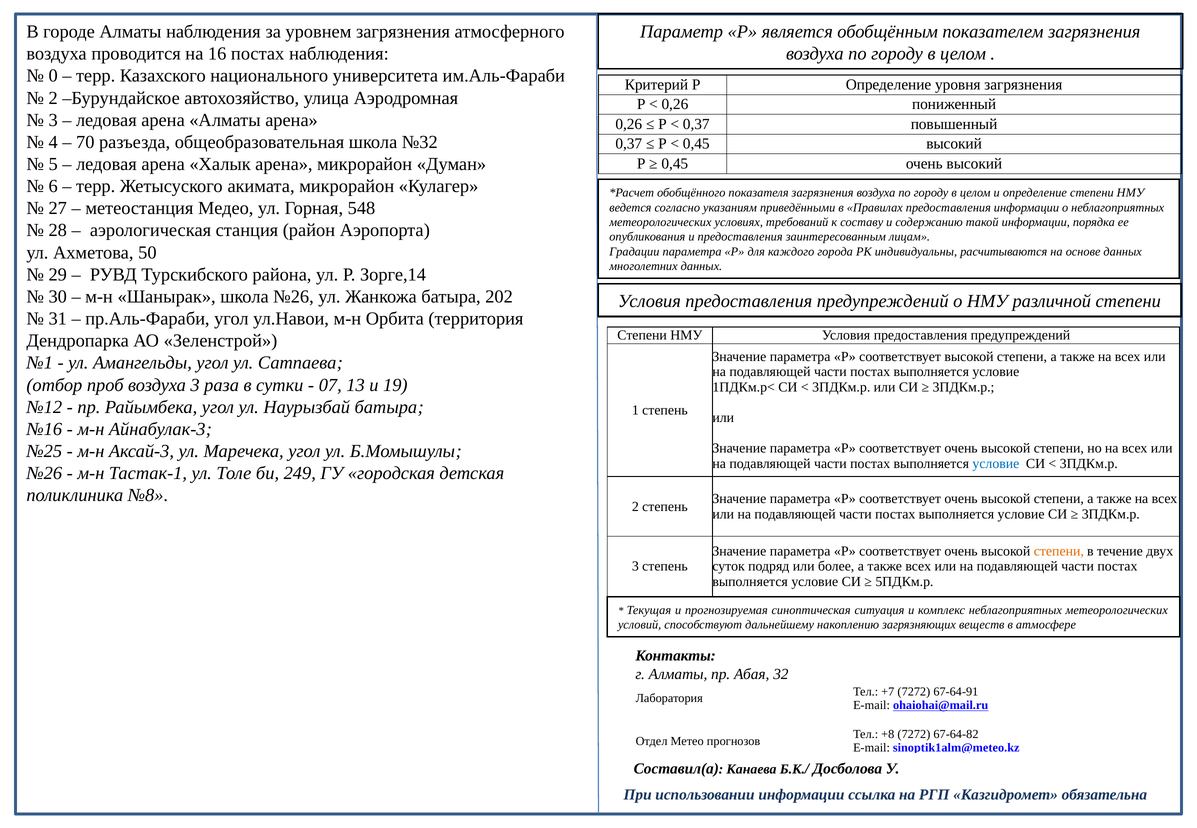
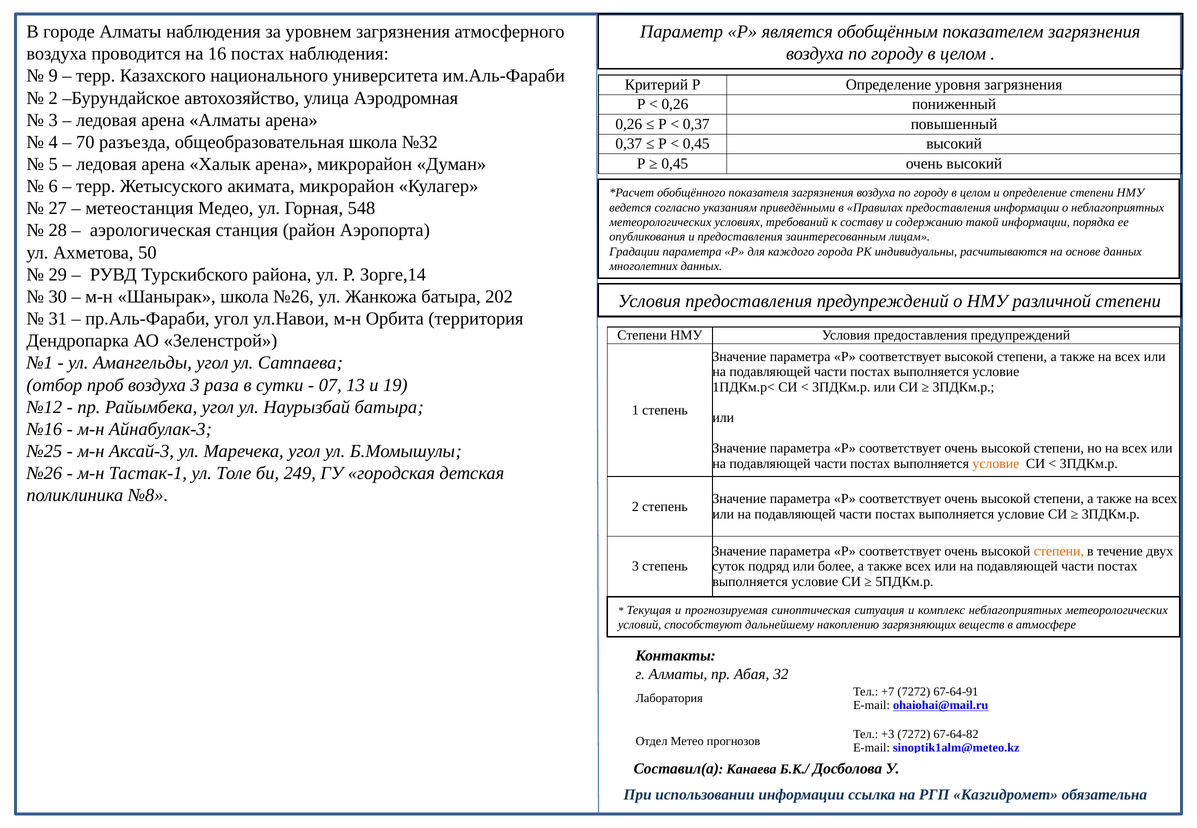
0: 0 -> 9 (53, 76)
условие colour: blue -> orange (996, 464)
+8: +8 -> +3 (888, 735)
